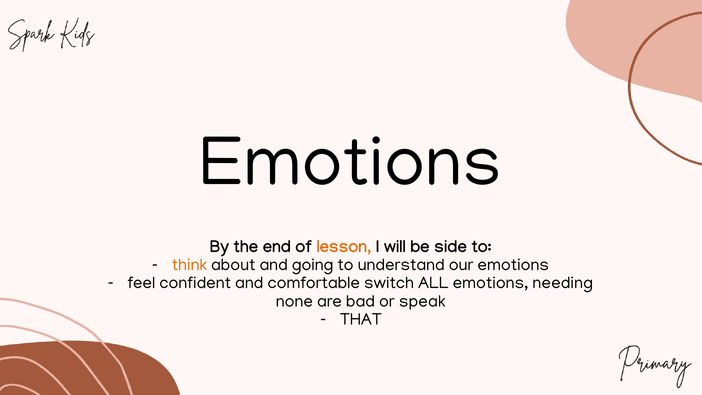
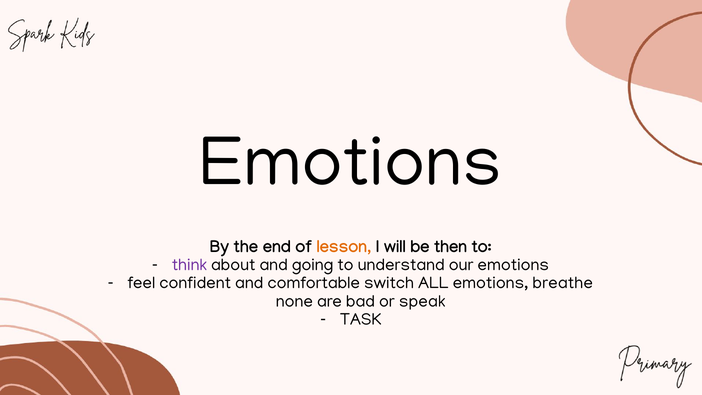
side: side -> then (451, 247)
think colour: orange -> purple (189, 265)
needing: needing -> breathe (563, 283)
THAT: THAT -> TASK (361, 319)
